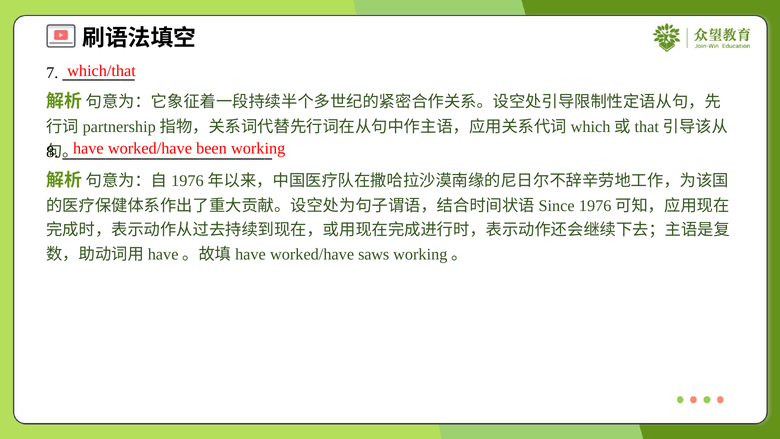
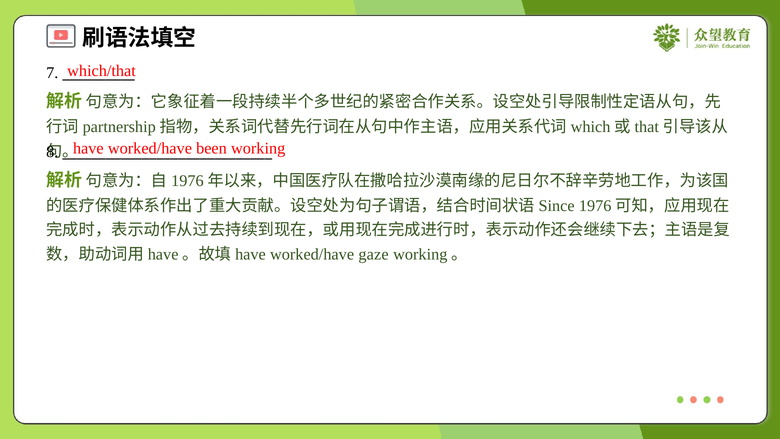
saws: saws -> gaze (374, 254)
